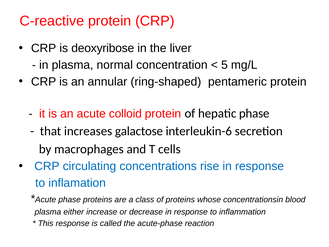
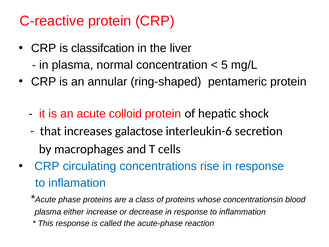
deoxyribose: deoxyribose -> classifcation (103, 48)
hepatic phase: phase -> shock (254, 113)
